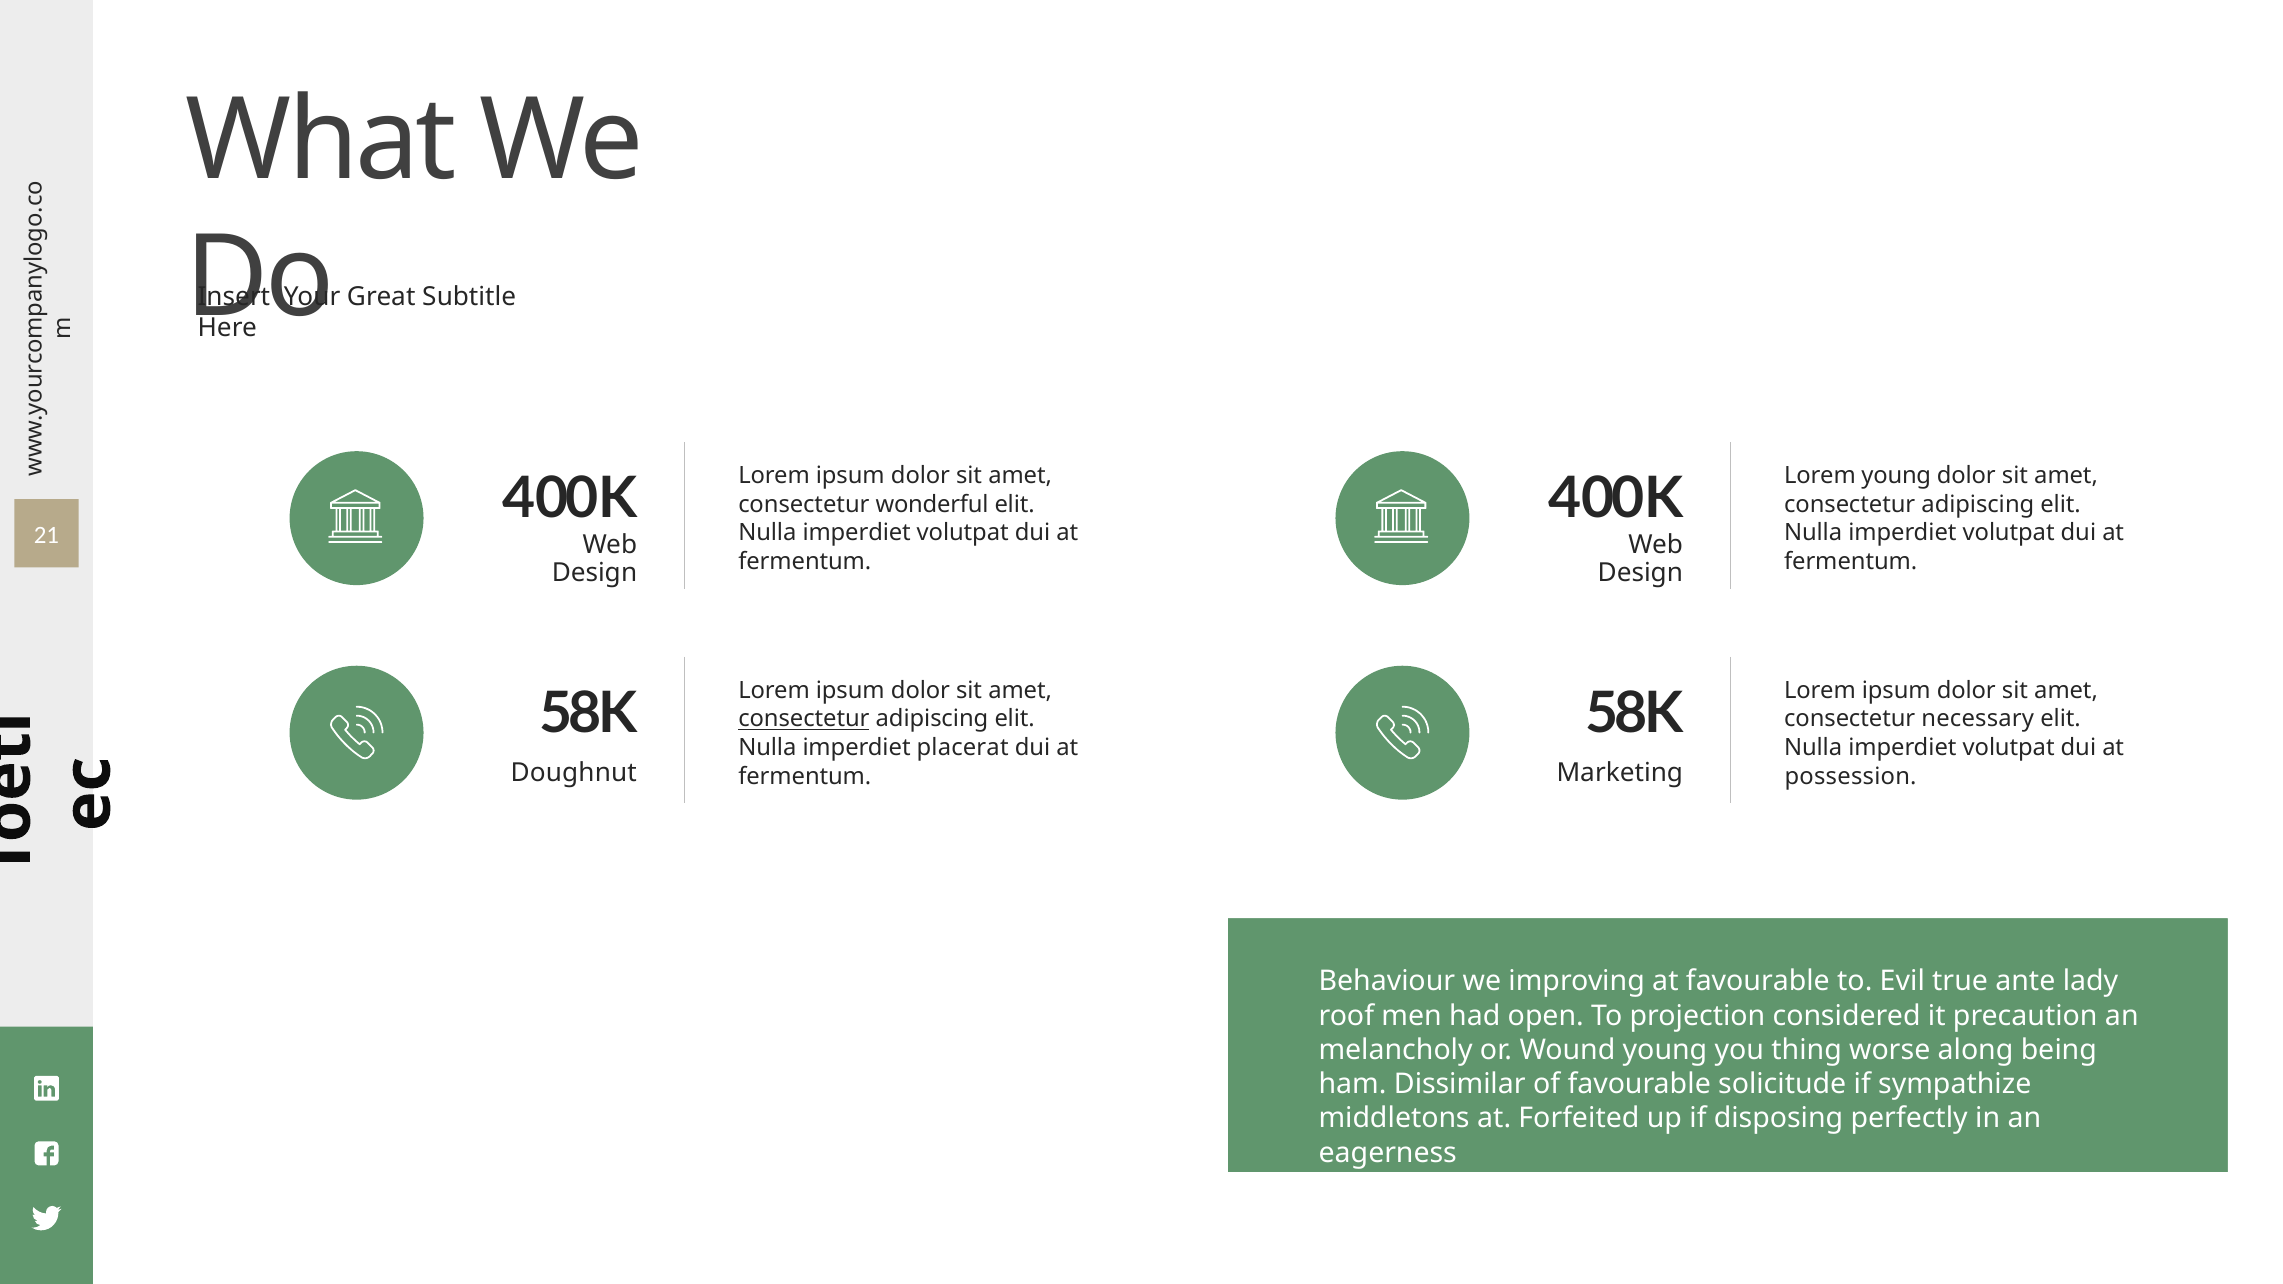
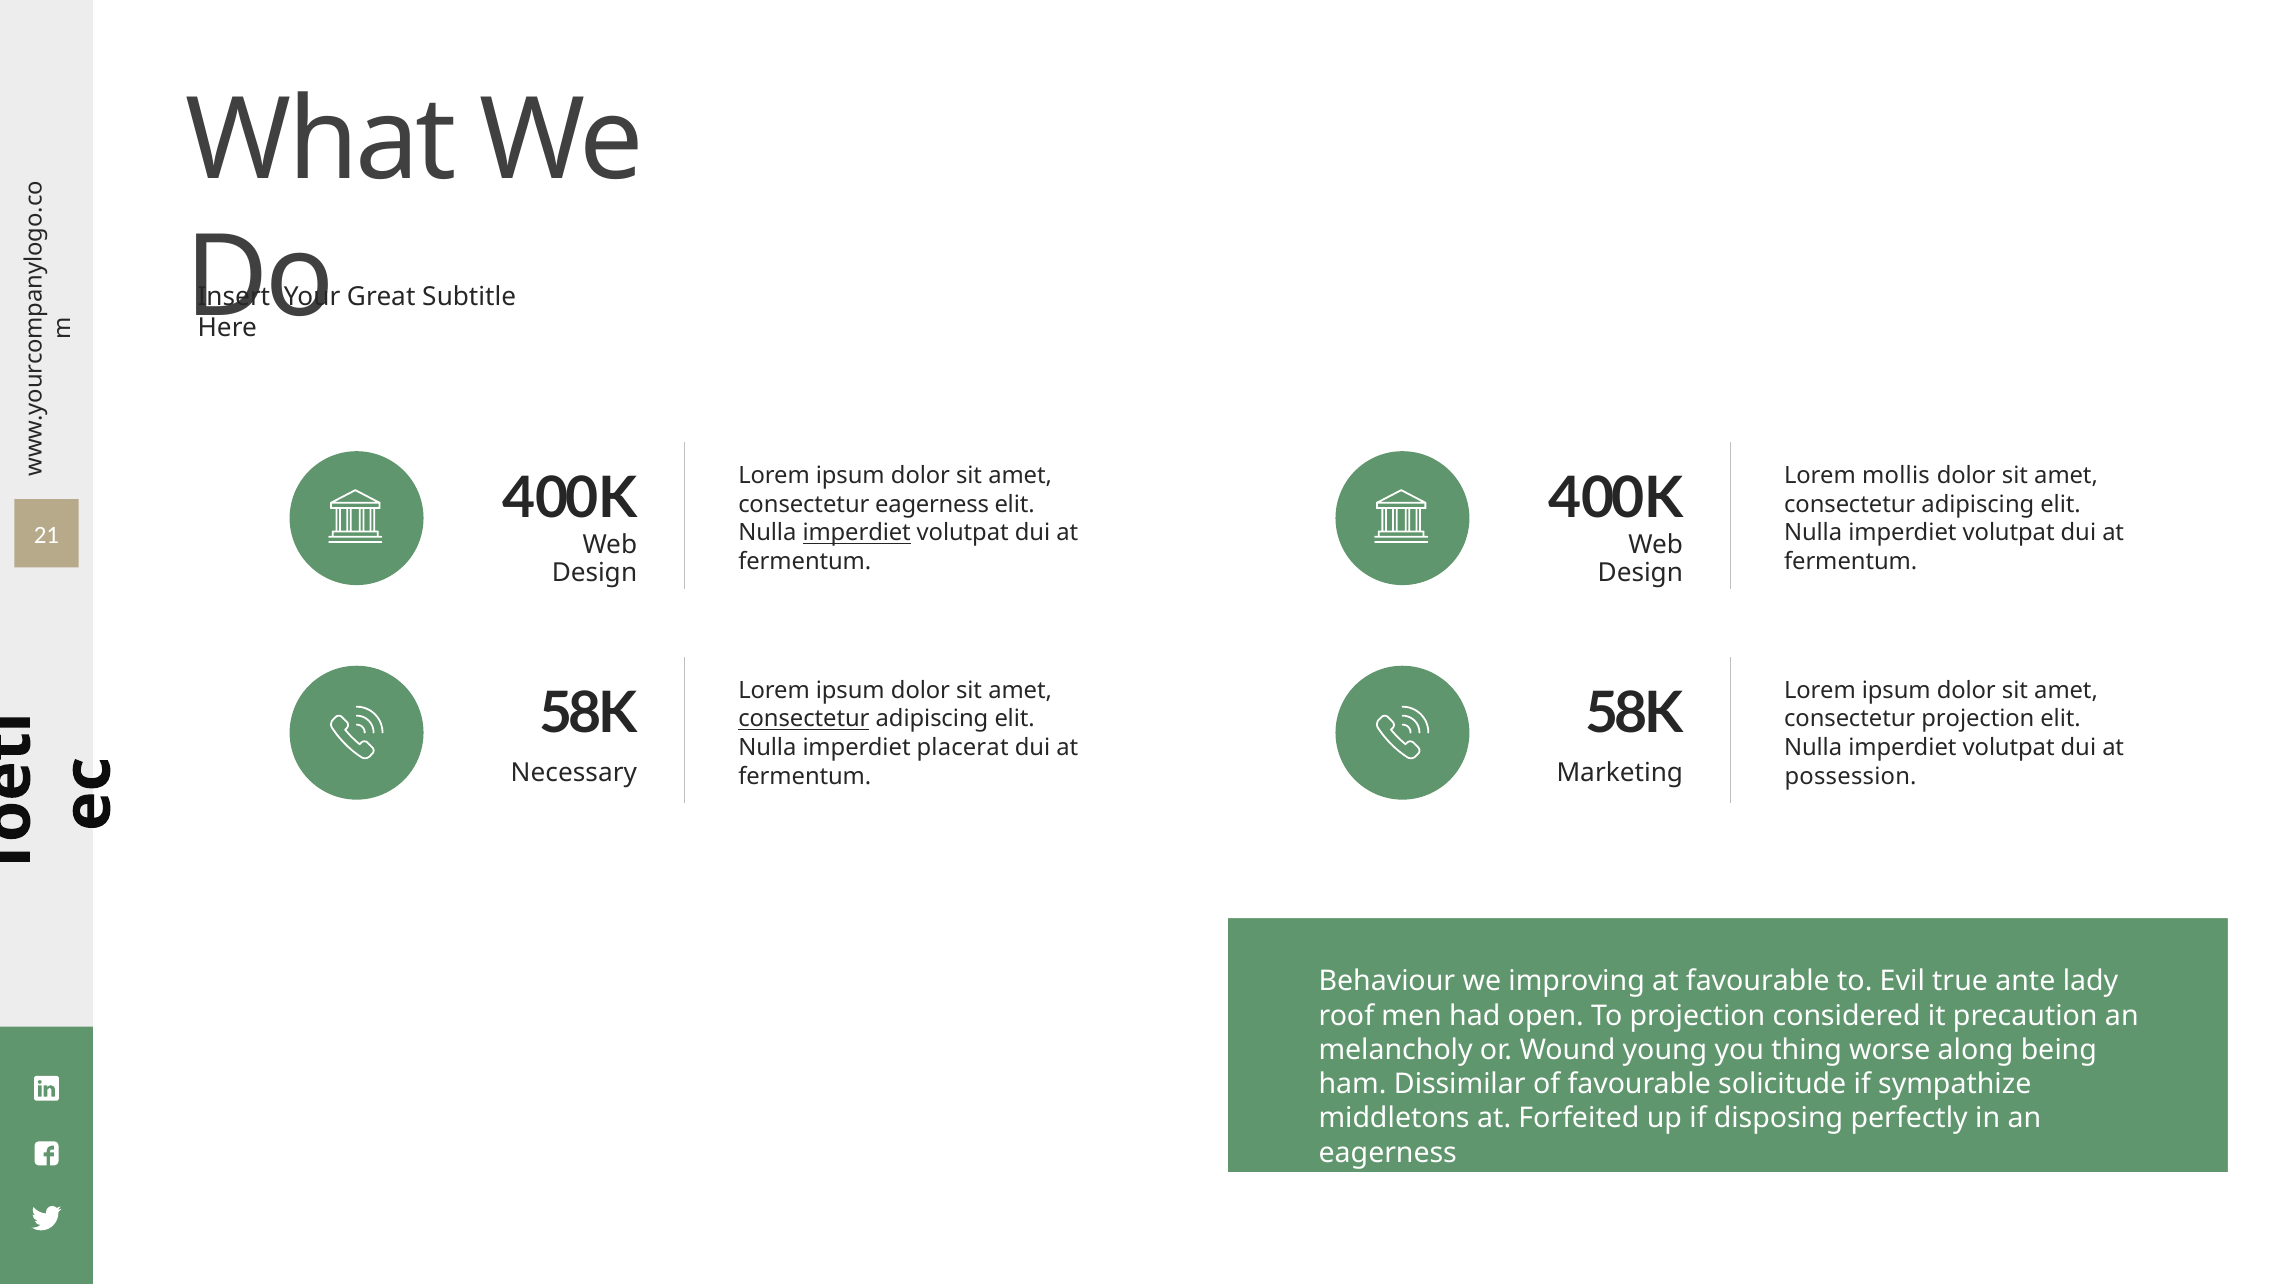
Lorem young: young -> mollis (1896, 476)
consectetur wonderful: wonderful -> eagerness (932, 505)
imperdiet underline: none -> present (857, 533)
consectetur necessary: necessary -> projection (1978, 719)
Doughnut: Doughnut -> Necessary (574, 773)
